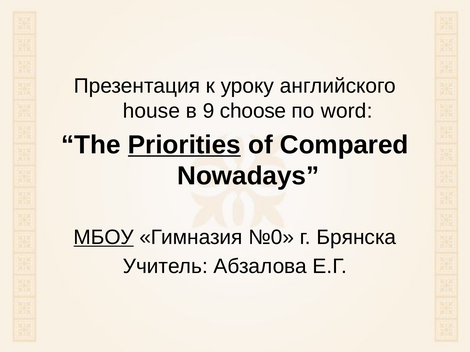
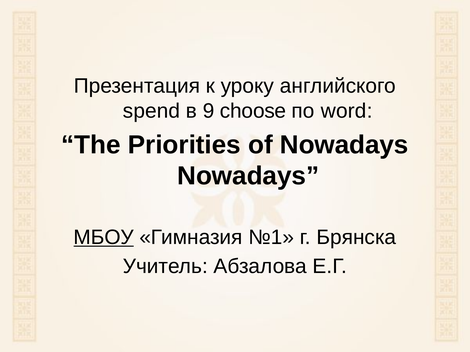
house: house -> spend (151, 111)
Priorities underline: present -> none (184, 145)
of Compared: Compared -> Nowadays (344, 145)
№0: №0 -> №1 (271, 238)
